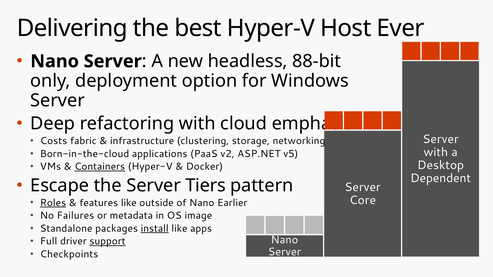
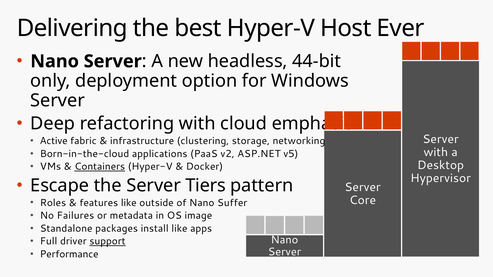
88-bit: 88-bit -> 44-bit (317, 61)
Costs: Costs -> Active (54, 141)
Dependent: Dependent -> Hypervisor (441, 178)
Roles underline: present -> none (53, 203)
Earlier: Earlier -> Suffer (232, 203)
install underline: present -> none (155, 229)
Checkpoints: Checkpoints -> Performance (69, 254)
